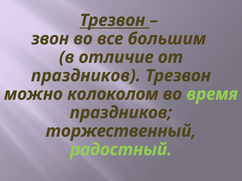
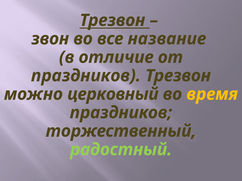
большим: большим -> название (167, 39)
колоколом: колоколом -> церковный (113, 94)
время colour: light green -> yellow (212, 94)
